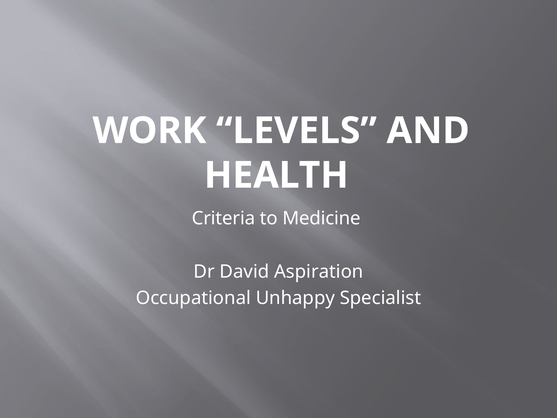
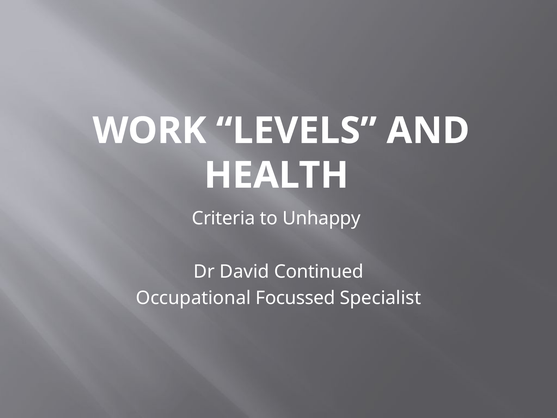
Medicine: Medicine -> Unhappy (322, 218)
Aspiration: Aspiration -> Continued (319, 271)
Unhappy: Unhappy -> Focussed (295, 298)
